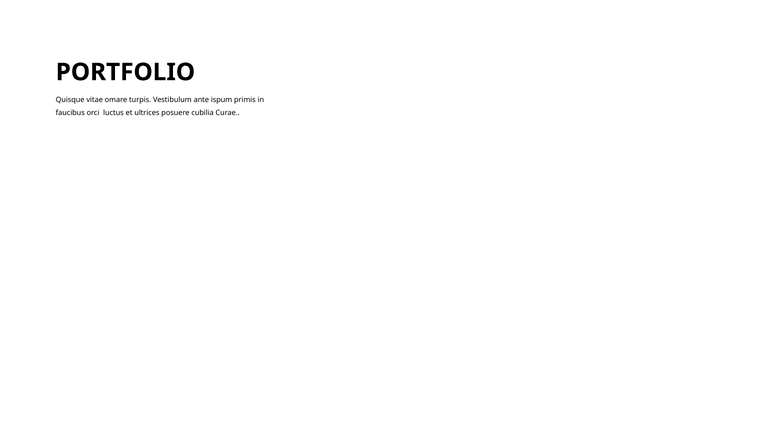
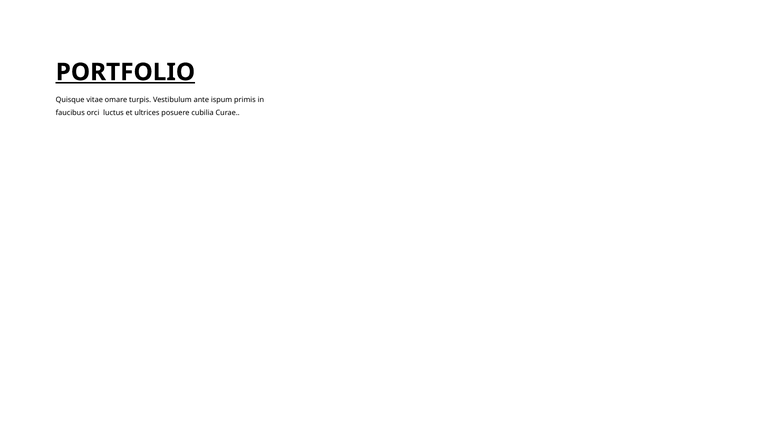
PORTFOLIO underline: none -> present (125, 72)
